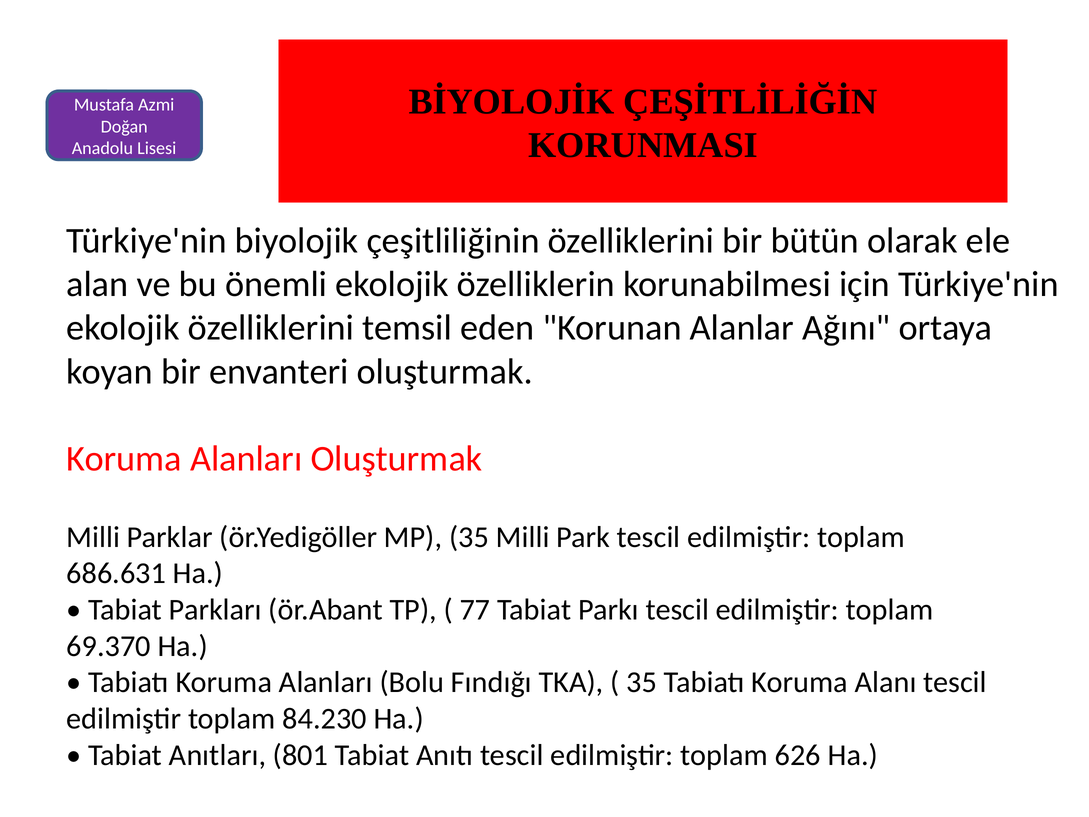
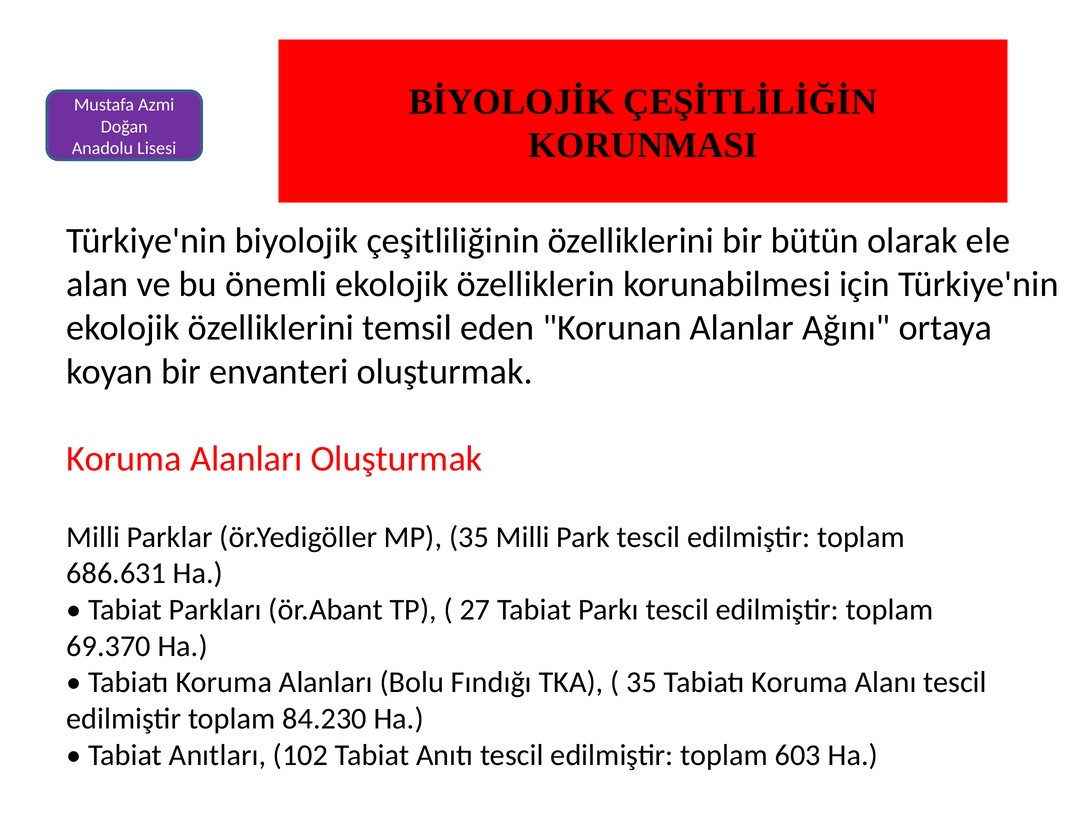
77: 77 -> 27 (475, 610)
801: 801 -> 102 (300, 755)
626: 626 -> 603 (798, 755)
